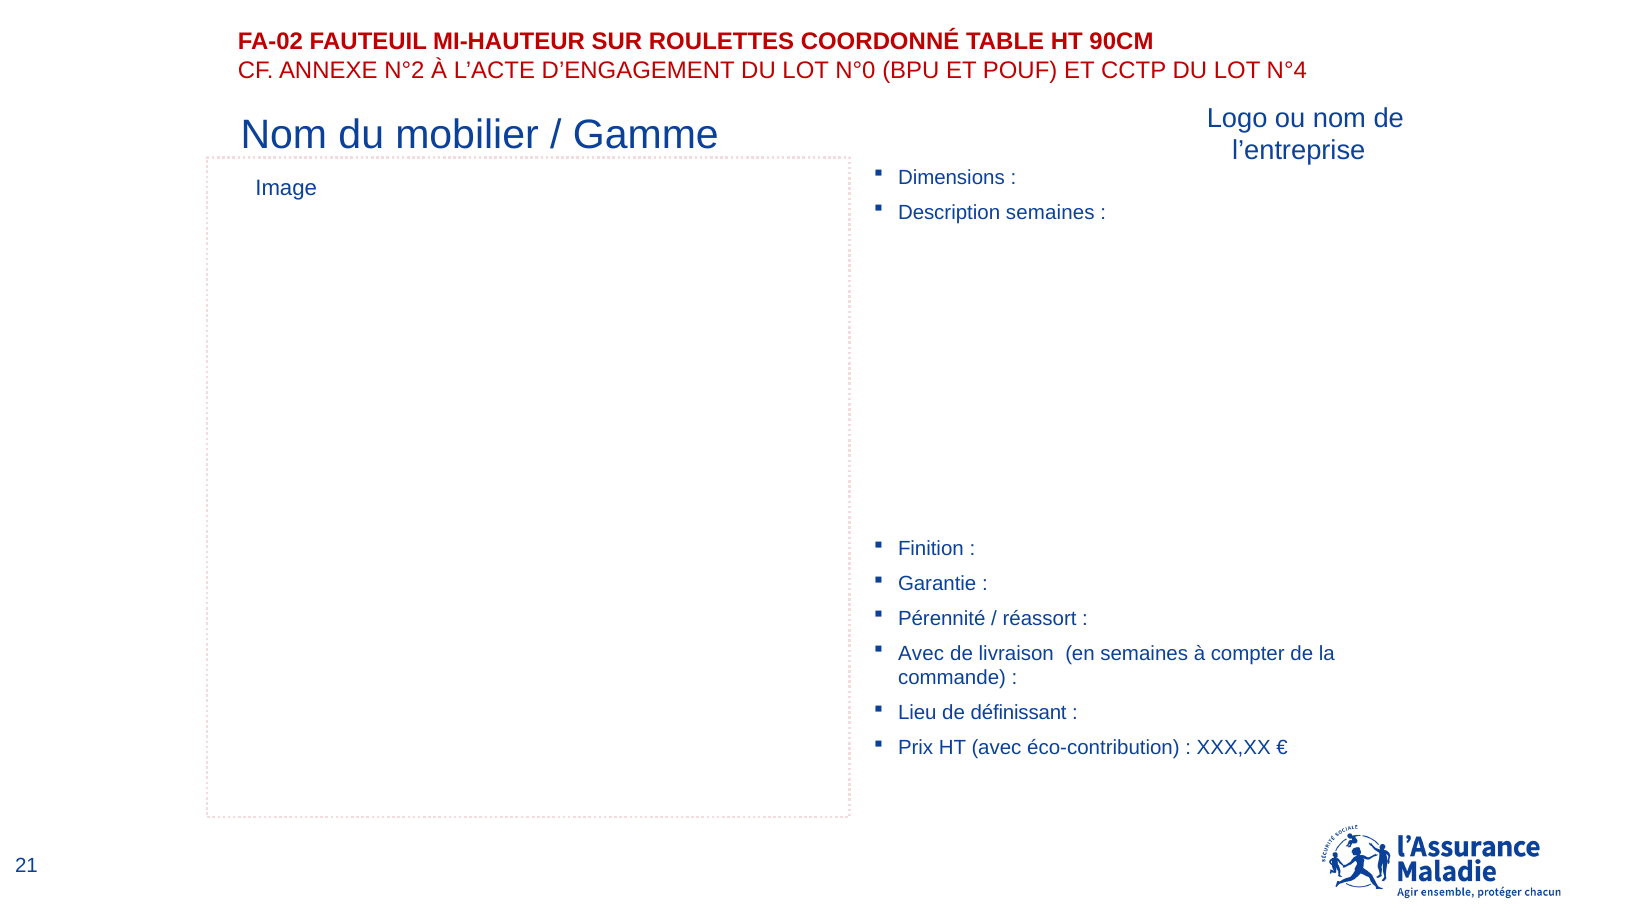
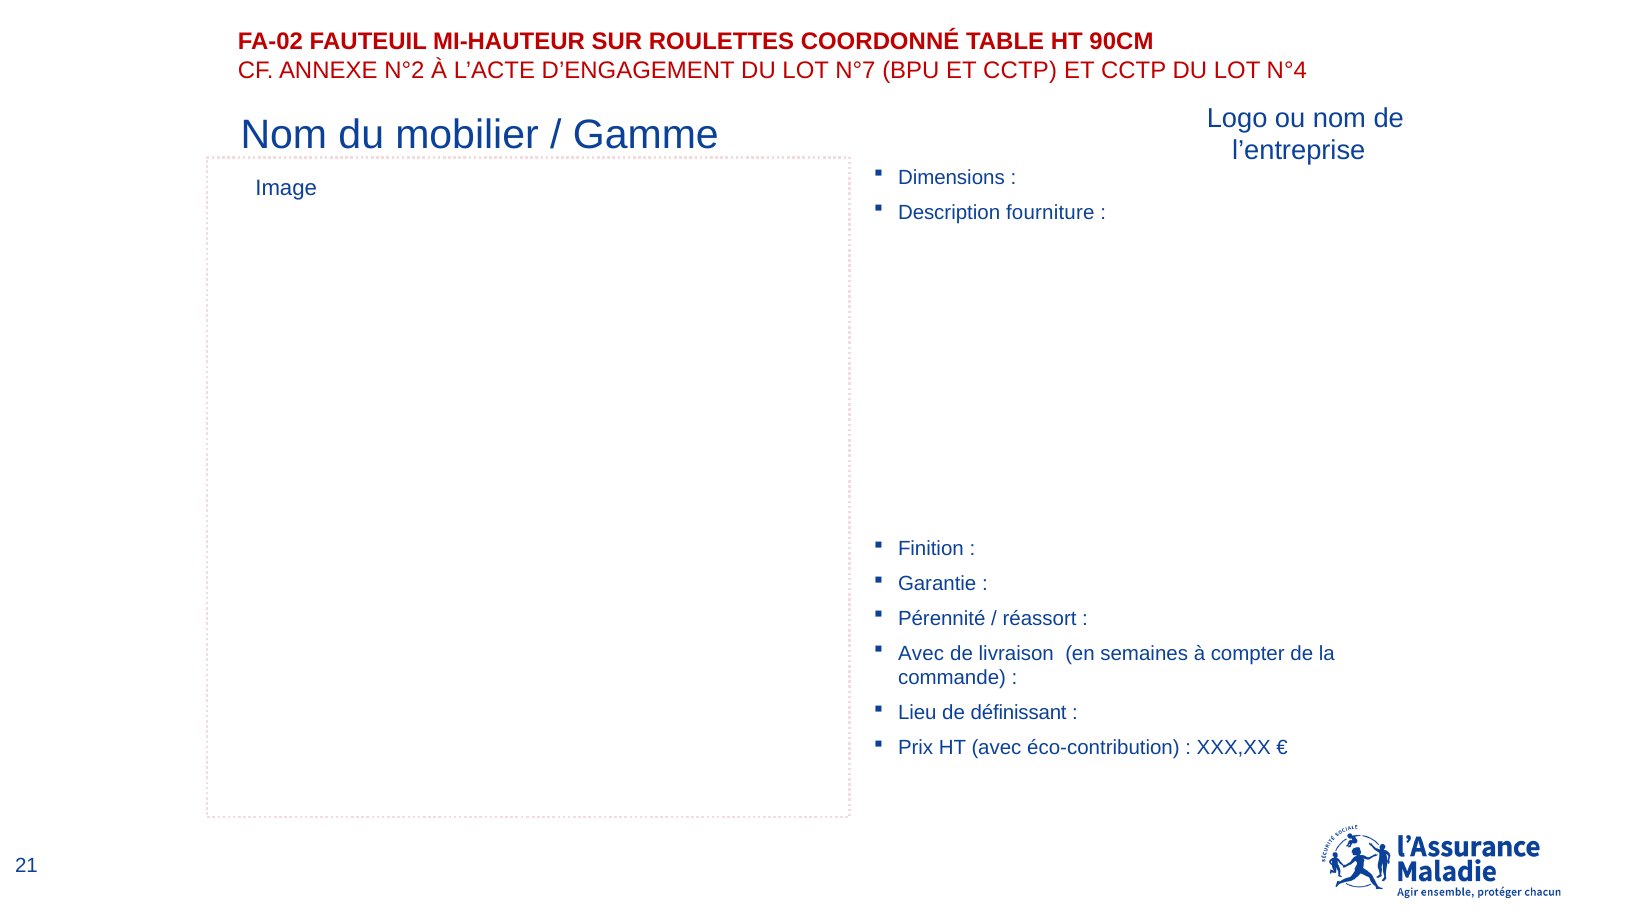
N°0: N°0 -> N°7 (855, 70)
BPU ET POUF: POUF -> CCTP (1020, 70)
Description semaines: semaines -> fourniture (1050, 212)
